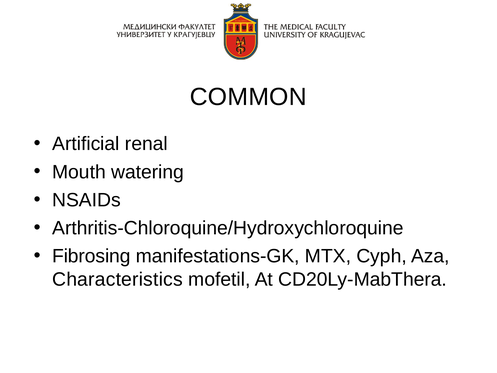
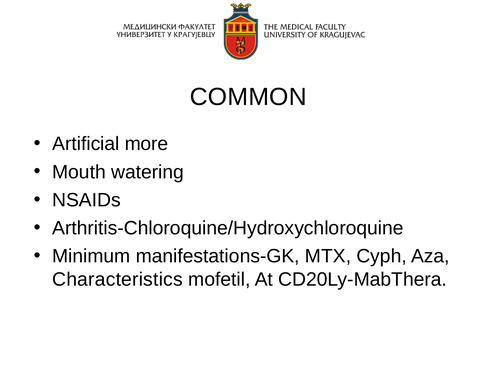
renal: renal -> more (146, 144)
Fibrosing: Fibrosing -> Minimum (91, 256)
